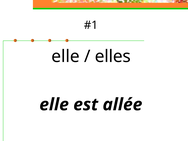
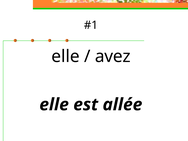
elles: elles -> avez (113, 56)
